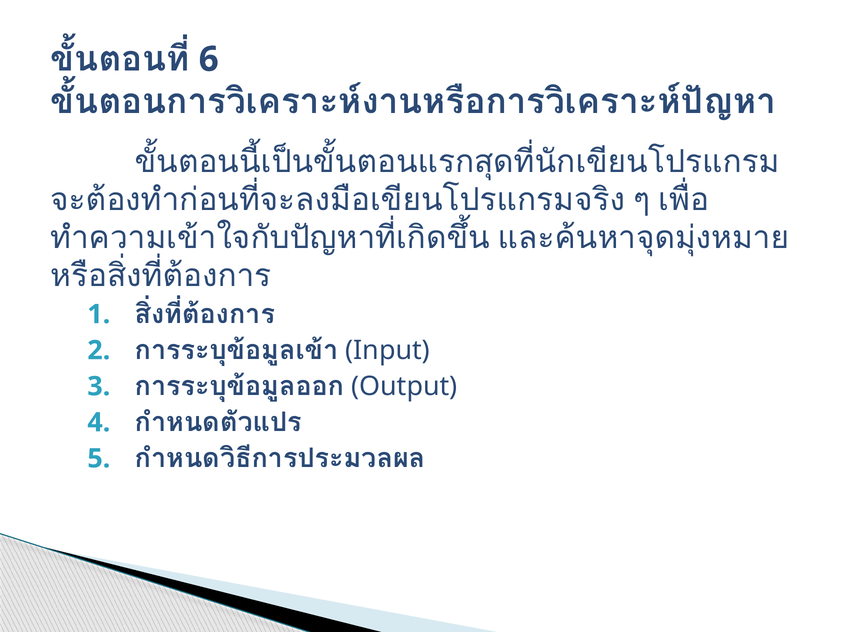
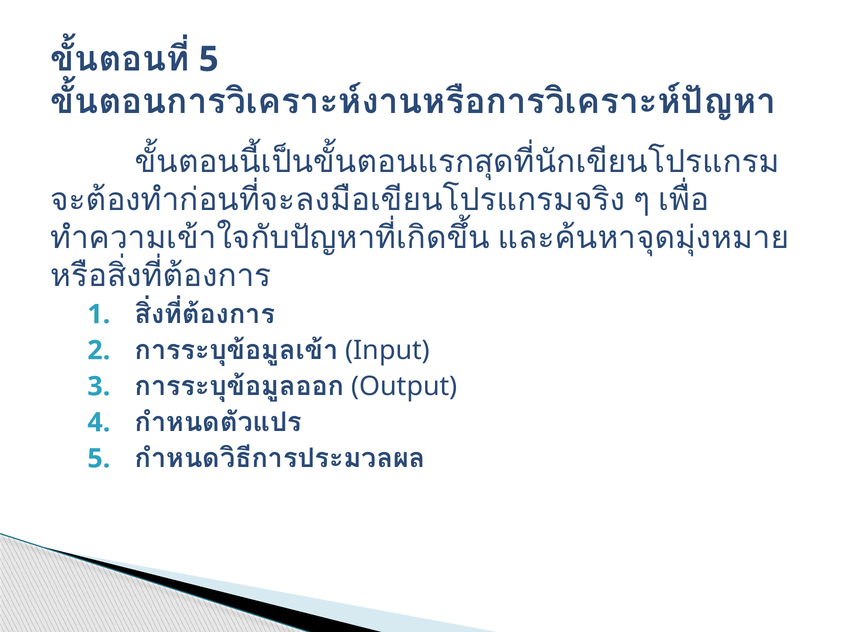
6: 6 -> 5 (209, 59)
